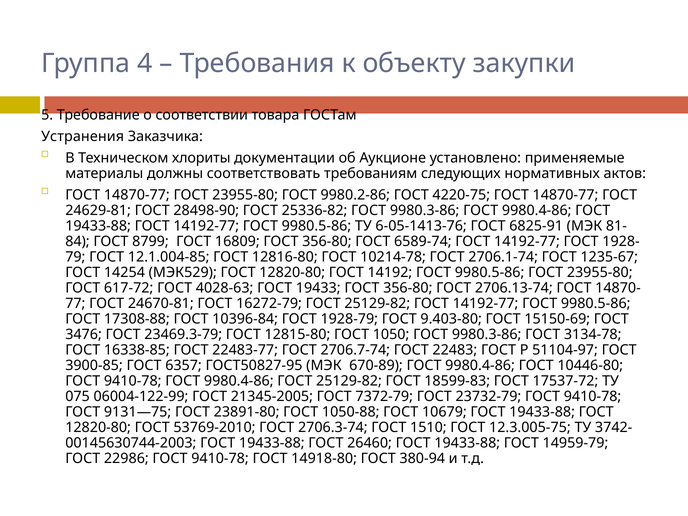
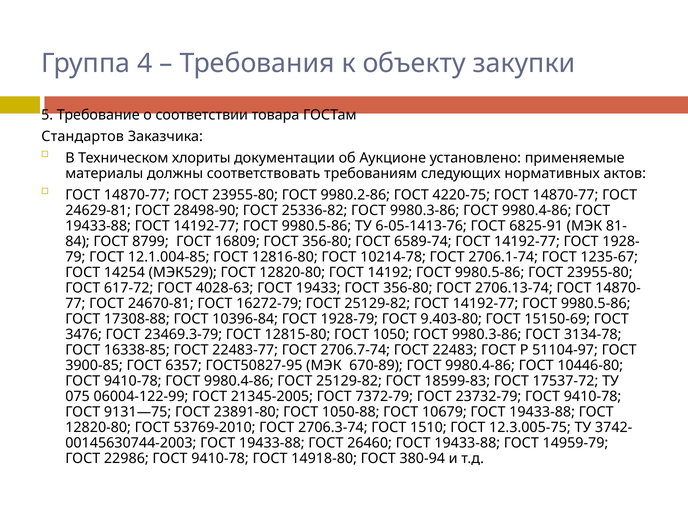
Устранения: Устранения -> Стандартов (83, 137)
